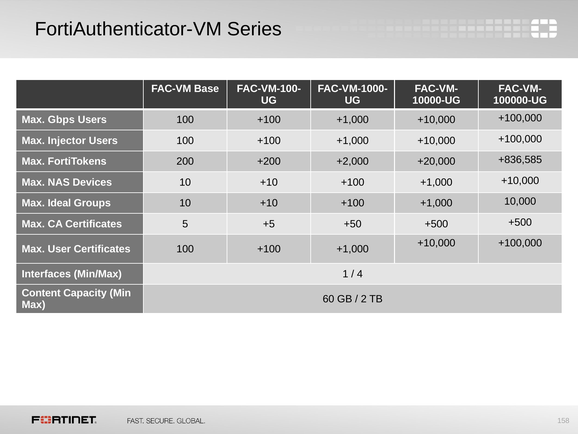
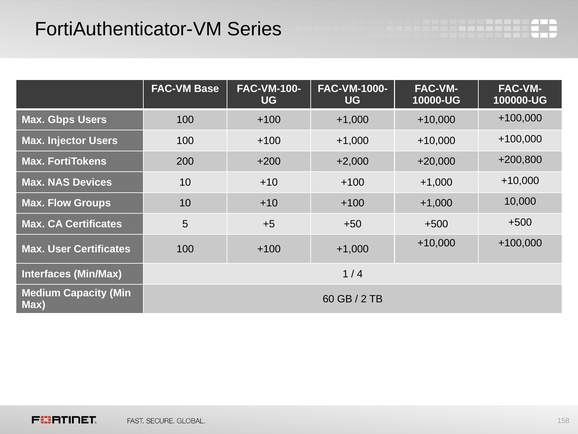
+836,585: +836,585 -> +200,800 (520, 160)
Ideal: Ideal -> Flow (59, 203)
Content: Content -> Medium (41, 293)
